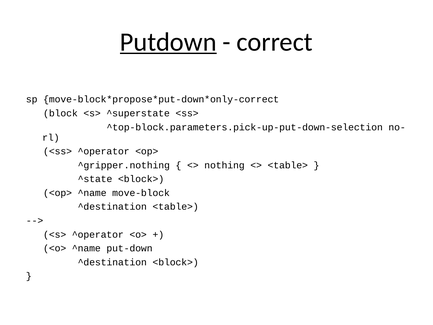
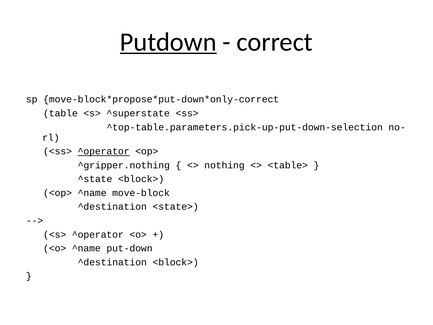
block: block -> table (61, 113)
^top-block.parameters.pick-up-put-down-selection: ^top-block.parameters.pick-up-put-down-selection -> ^top-table.parameters.pick-up-put-down-selection (245, 127)
^operator underline: none -> present (104, 151)
^destination <table>: <table> -> <state> (176, 207)
